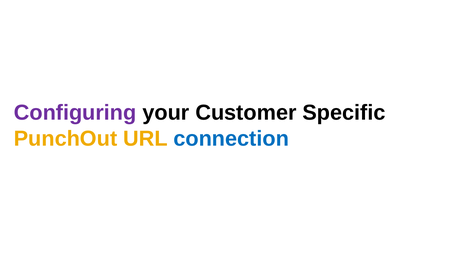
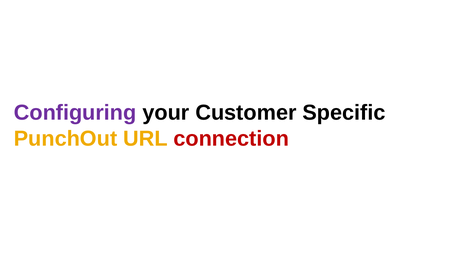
connection colour: blue -> red (231, 139)
